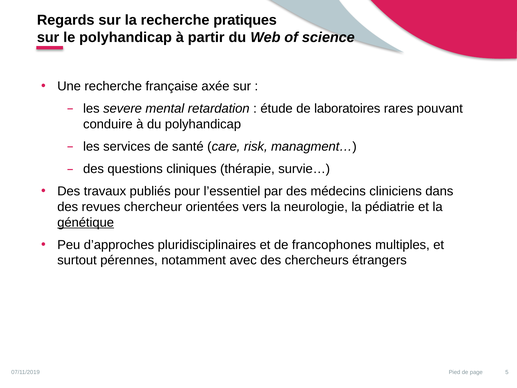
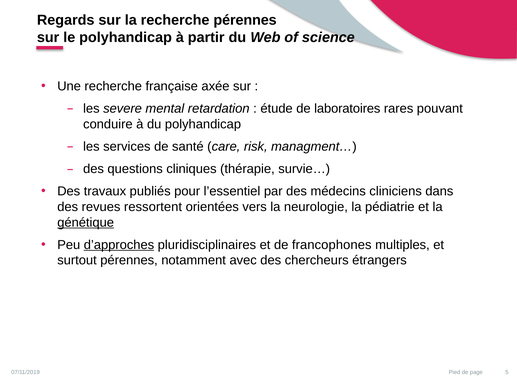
recherche pratiques: pratiques -> pérennes (245, 20)
chercheur: chercheur -> ressortent (153, 207)
d’approches underline: none -> present (119, 245)
